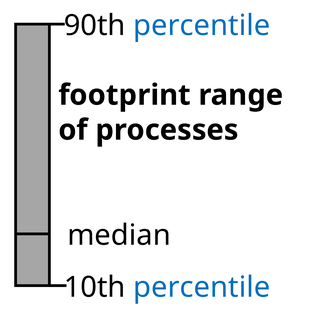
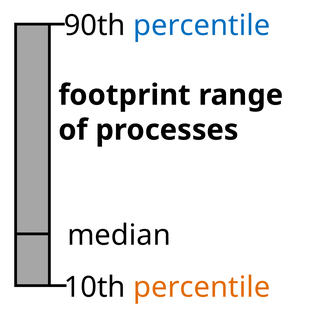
percentile colour: blue -> orange (202, 287)
